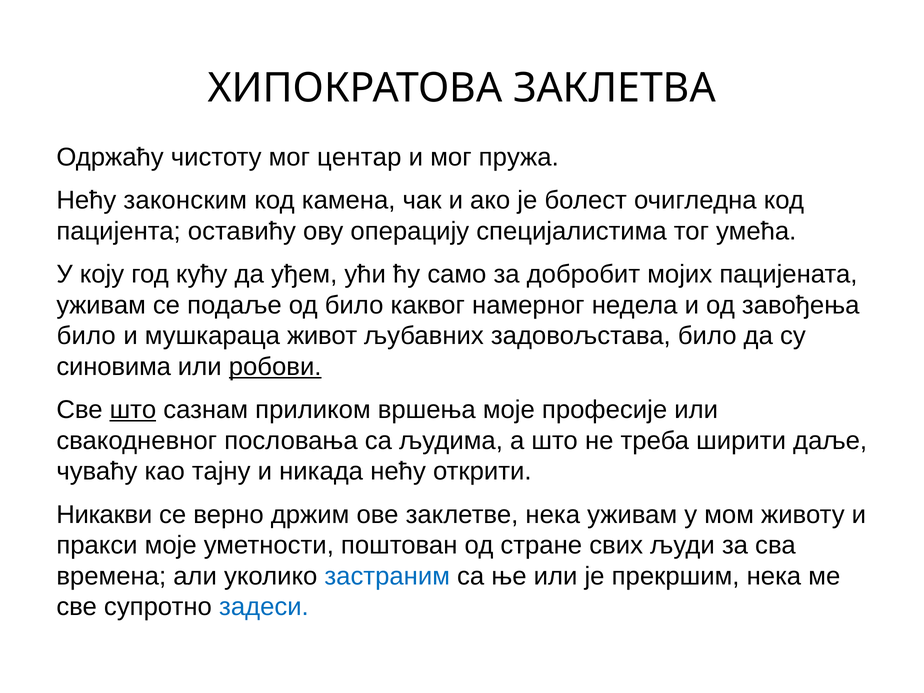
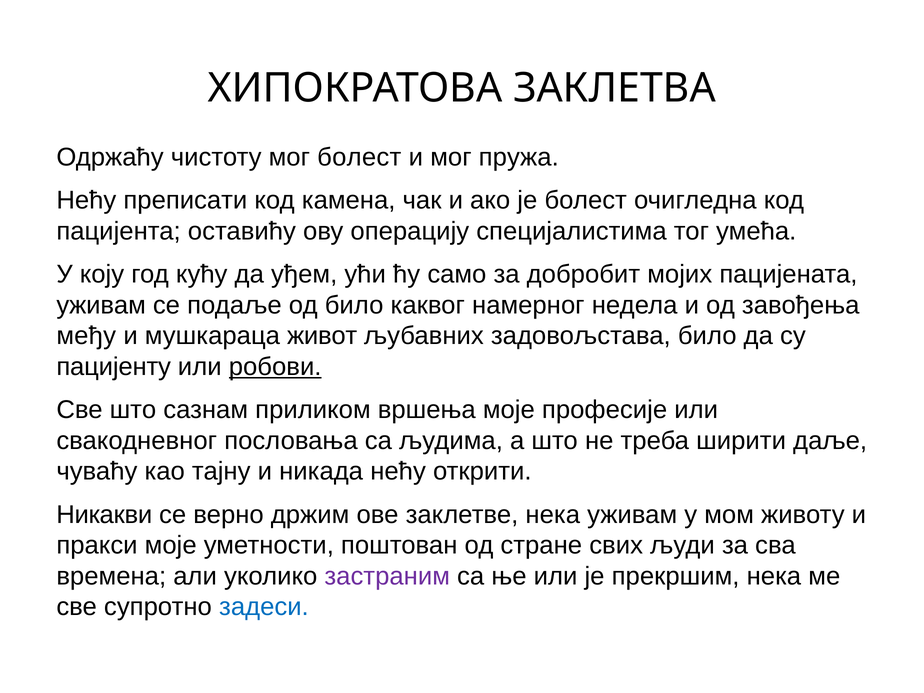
мог центар: центар -> болест (359, 157)
законским: законским -> преписати (185, 200)
било: било -> међу (86, 336)
синовима: синовима -> пацијенту (114, 367)
што underline: present -> none (133, 410)
застраним colour: blue -> purple (387, 576)
